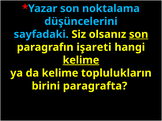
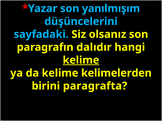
noktalama: noktalama -> yanılmışım (111, 9)
son underline: present -> none (139, 34)
işareti: işareti -> dalıdır (94, 47)
toplulukların: toplulukların -> kelimelerden (116, 73)
